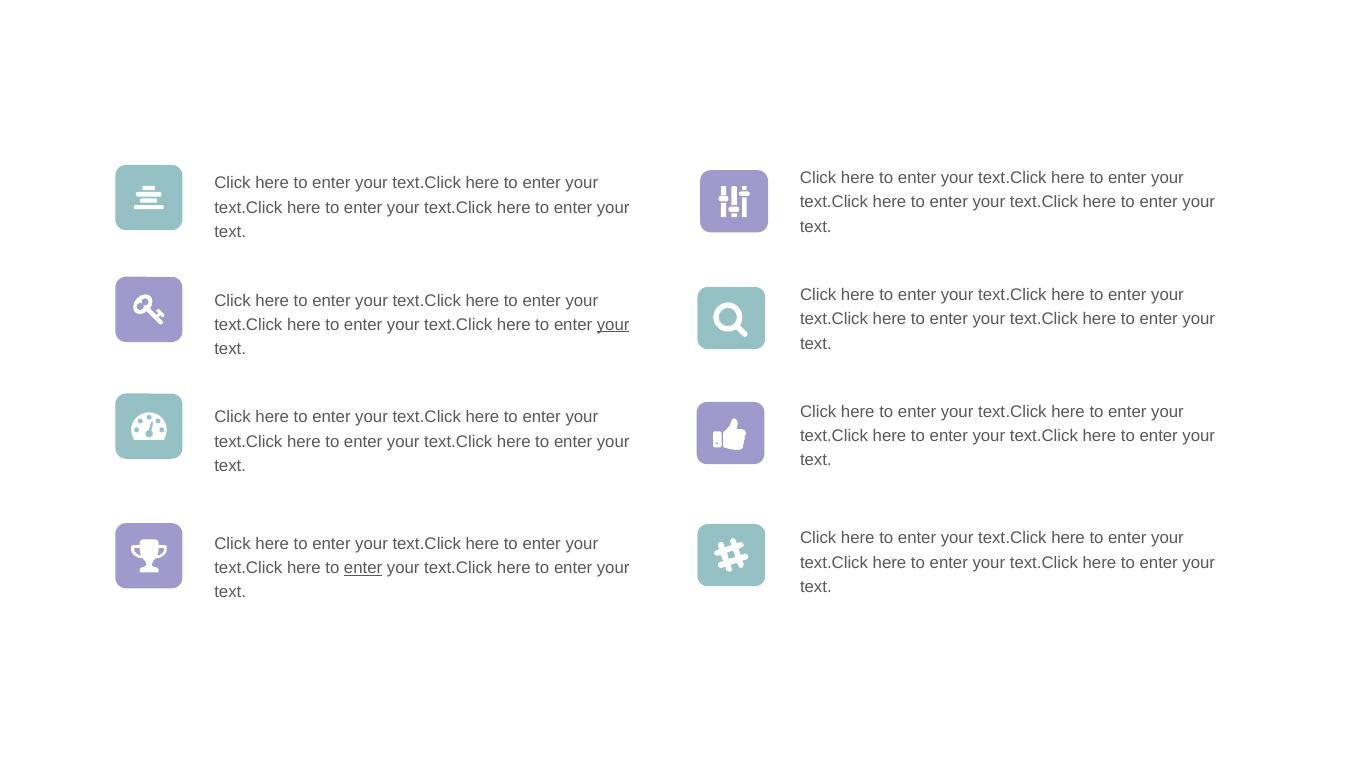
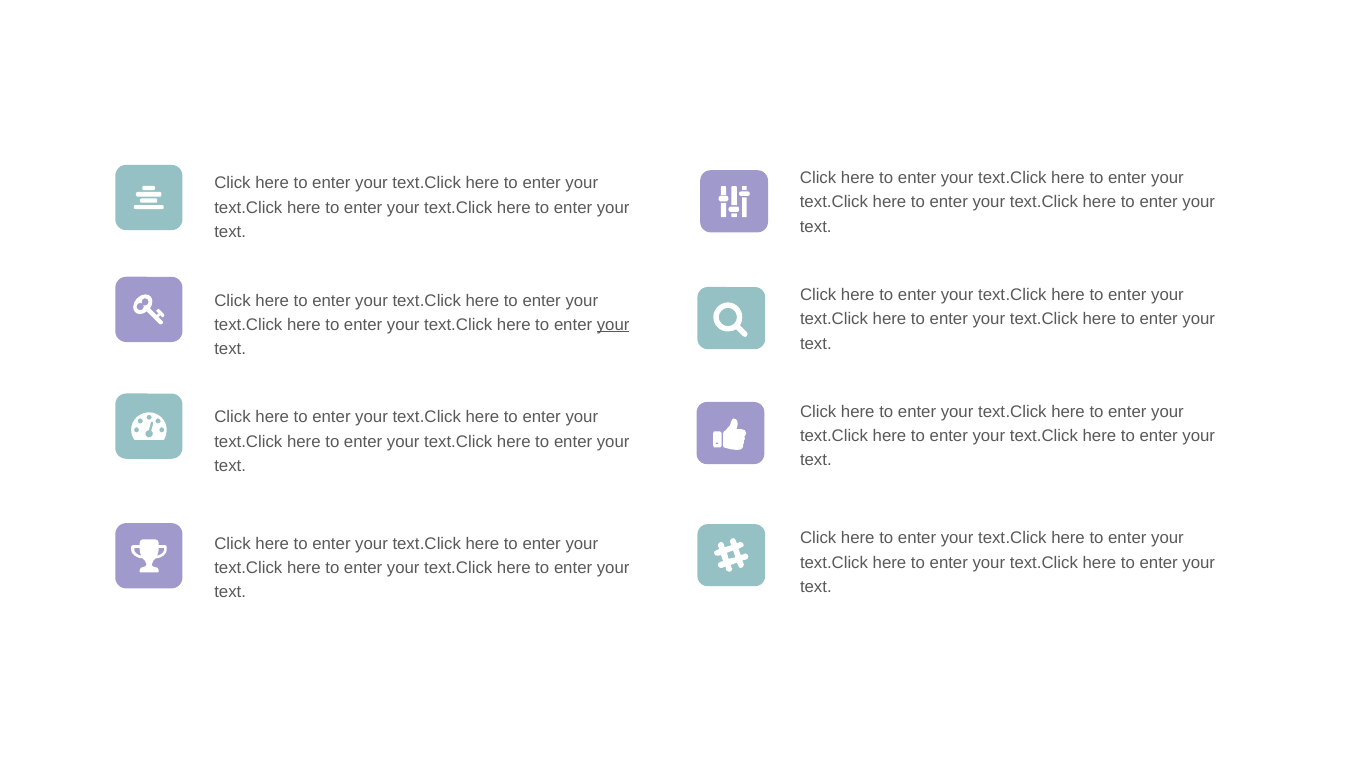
enter underline: present -> none (363, 568)
